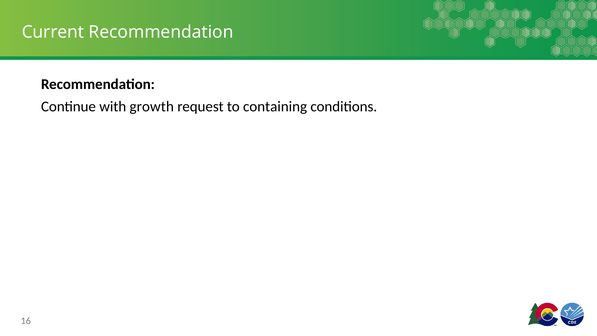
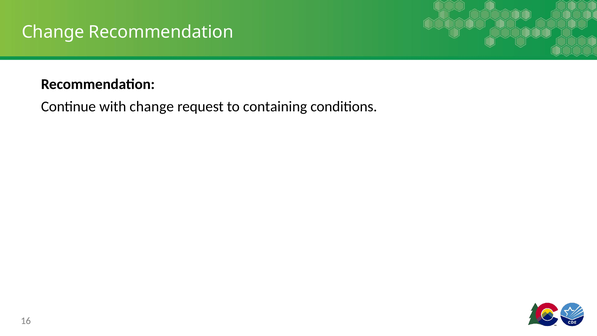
Current: Current -> Change (53, 32)
with growth: growth -> change (152, 106)
